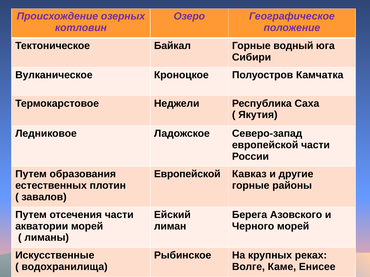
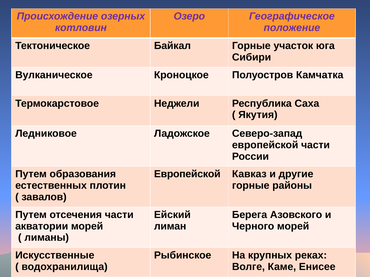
водный: водный -> участок (293, 46)
